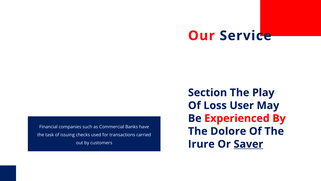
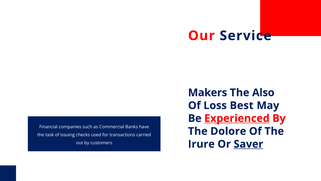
Section: Section -> Makers (208, 92)
Play: Play -> Also (263, 92)
User: User -> Best (242, 105)
Experienced underline: none -> present (237, 118)
